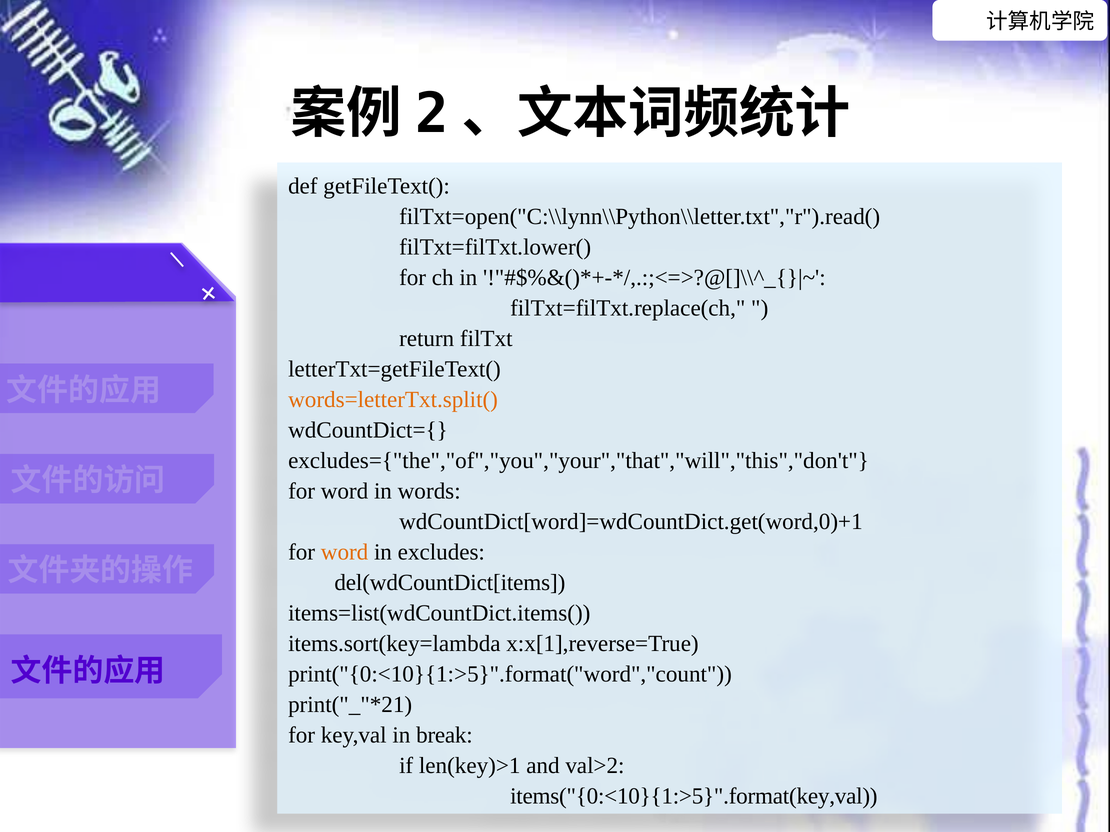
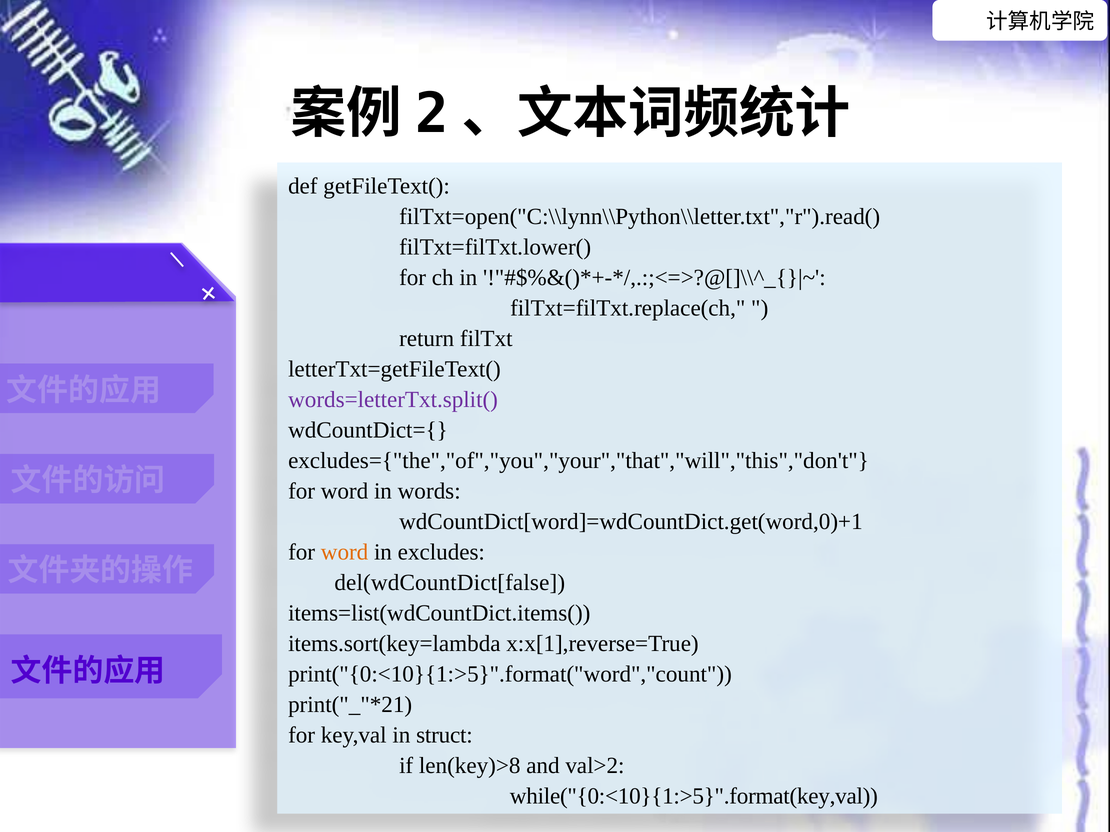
words=letterTxt.split( colour: orange -> purple (393, 400)
del(wdCountDict[items: del(wdCountDict[items -> del(wdCountDict[false (450, 583)
break: break -> struct (444, 735)
len(key)>1: len(key)>1 -> len(key)>8 (470, 766)
items("{0:<10}{1:>5}".format(key,val: items("{0:<10}{1:>5}".format(key,val -> while("{0:<10}{1:>5}".format(key,val (694, 796)
